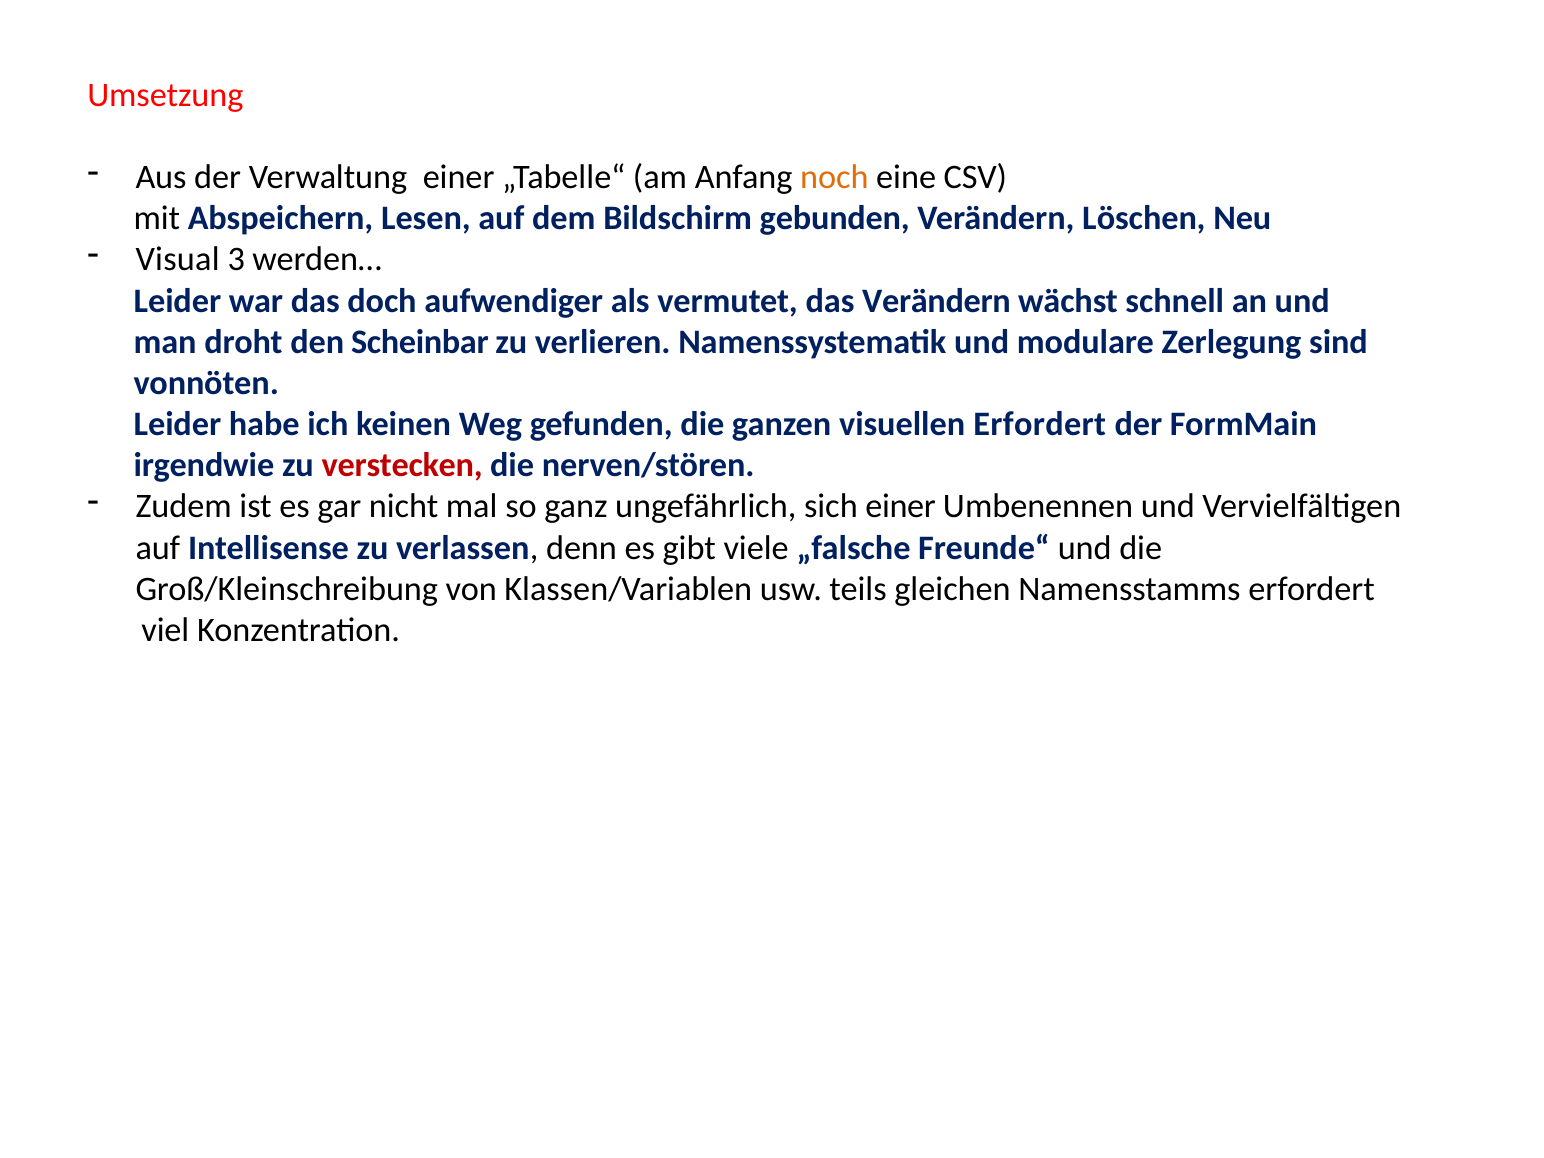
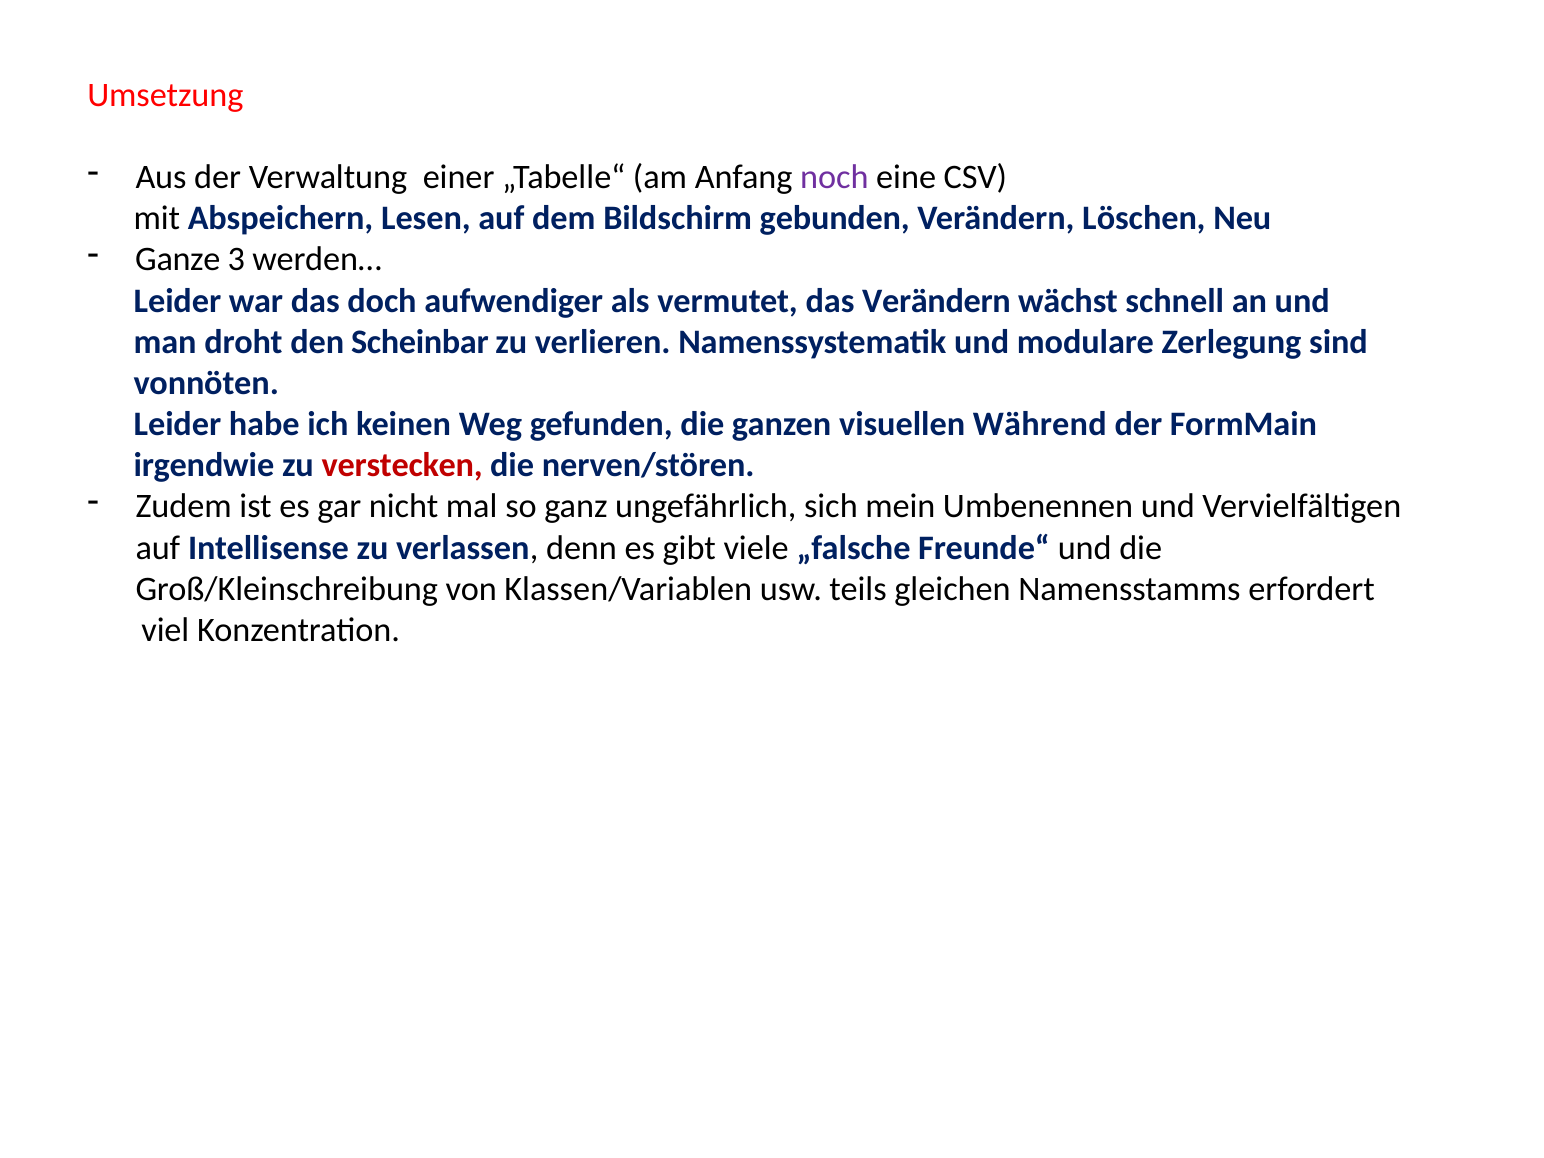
noch colour: orange -> purple (834, 177)
Visual: Visual -> Ganze (178, 260)
visuellen Erfordert: Erfordert -> Während (1040, 424)
sich einer: einer -> mein (900, 507)
